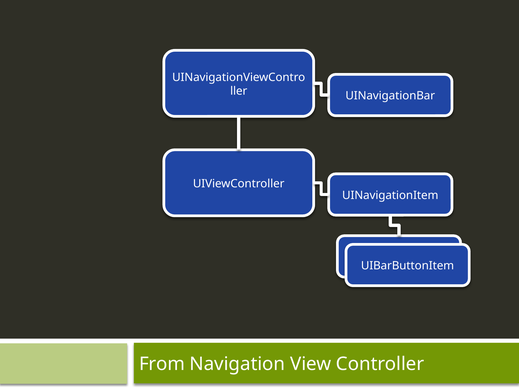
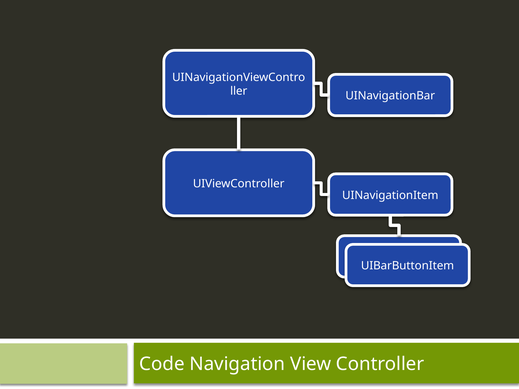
From: From -> Code (162, 364)
